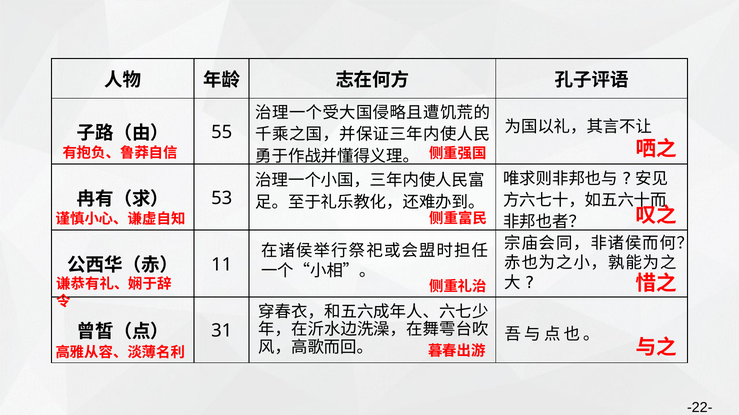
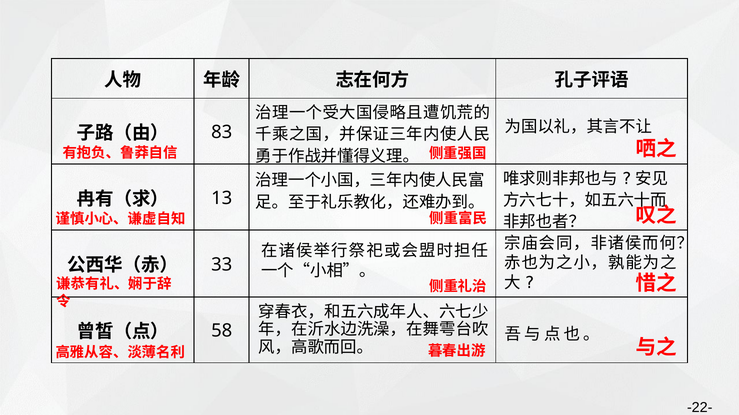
55: 55 -> 83 (222, 132)
53: 53 -> 13 (222, 198)
11: 11 -> 33 (222, 265)
31: 31 -> 58 (222, 331)
